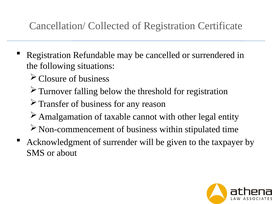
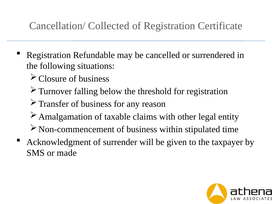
cannot: cannot -> claims (145, 117)
about: about -> made (67, 153)
